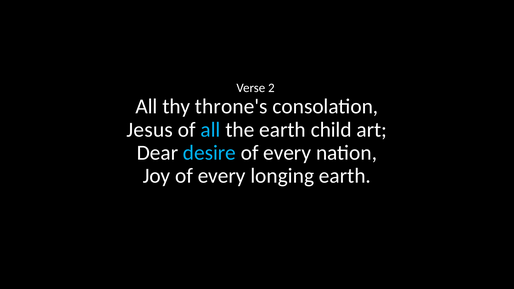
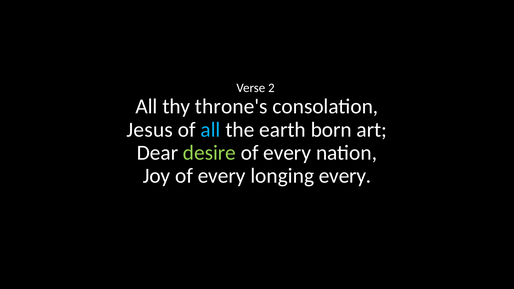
child: child -> born (331, 130)
desire colour: light blue -> light green (209, 153)
longing earth: earth -> every (345, 176)
